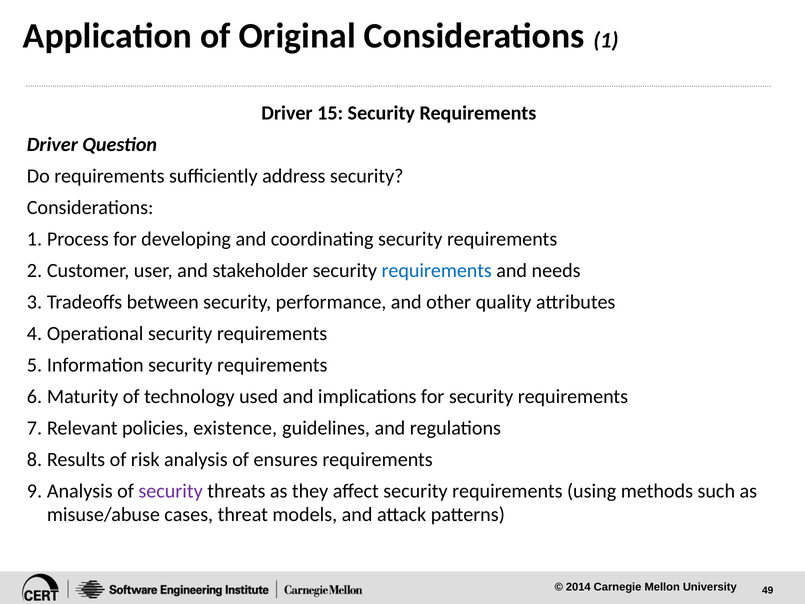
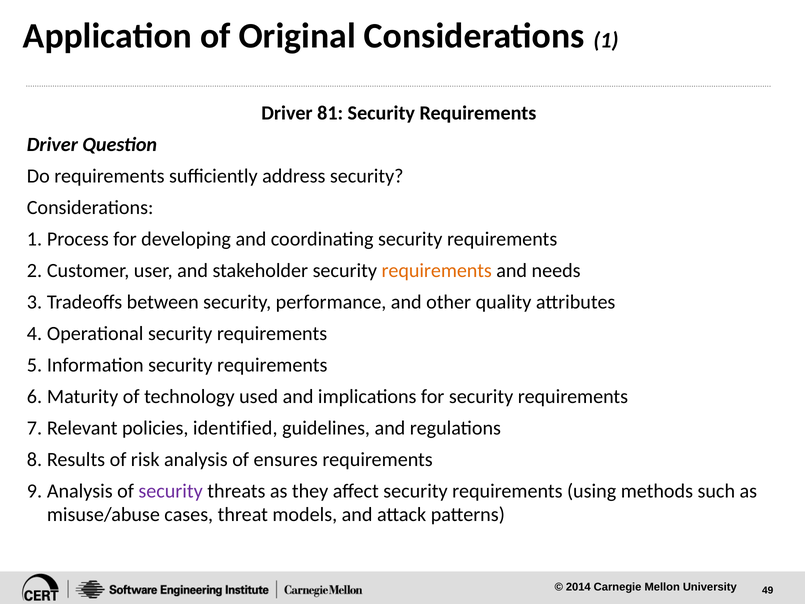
15: 15 -> 81 (330, 113)
requirements colour: blue -> orange (437, 270)
existence: existence -> identified (235, 428)
